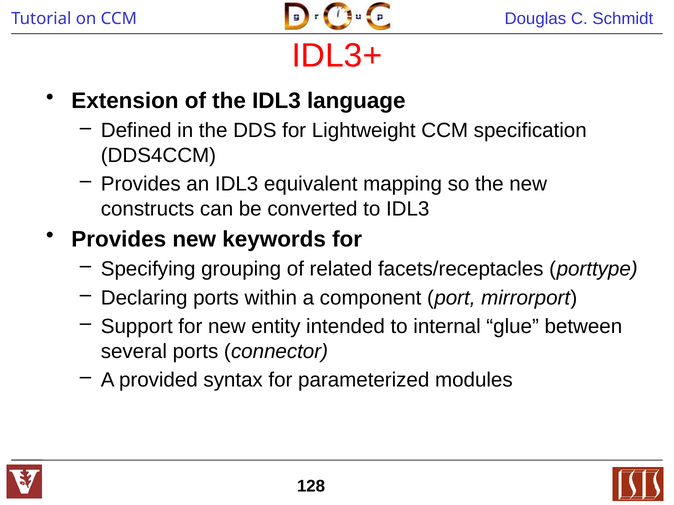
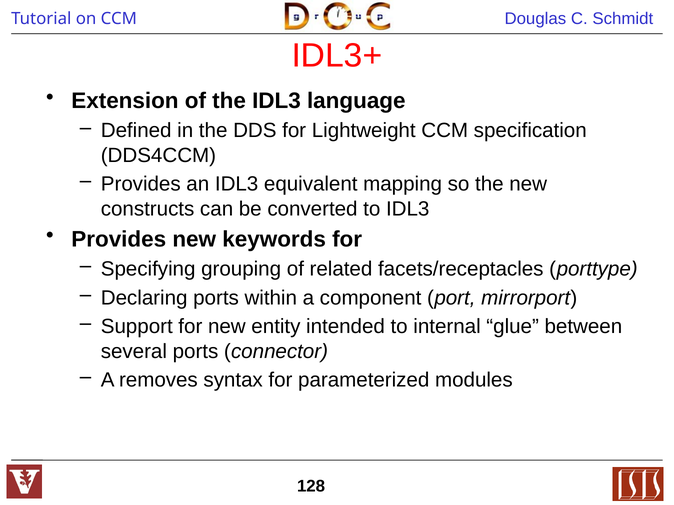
provided: provided -> removes (158, 380)
